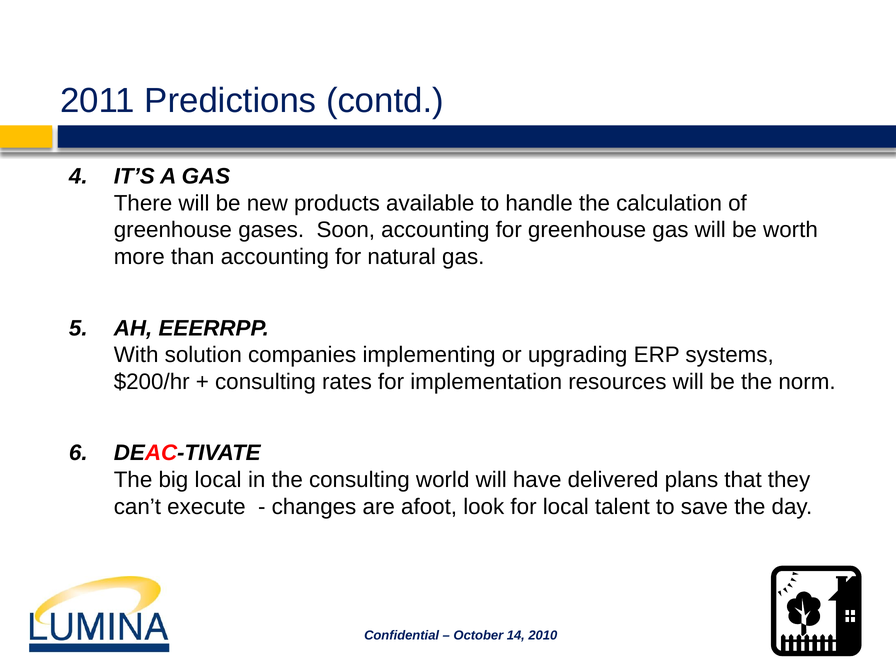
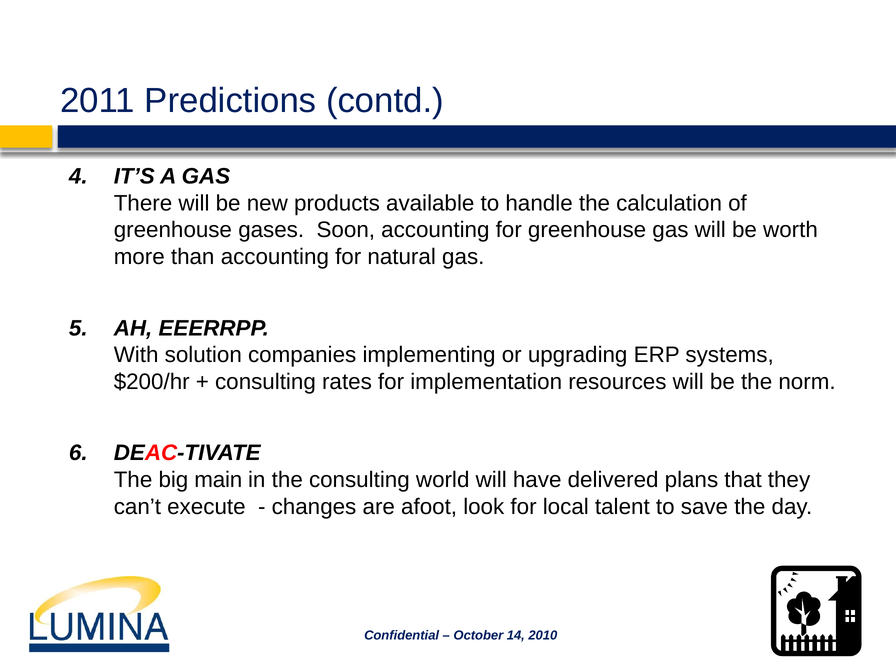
big local: local -> main (218, 480)
